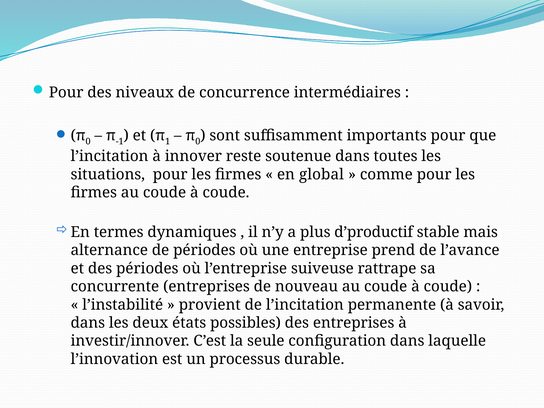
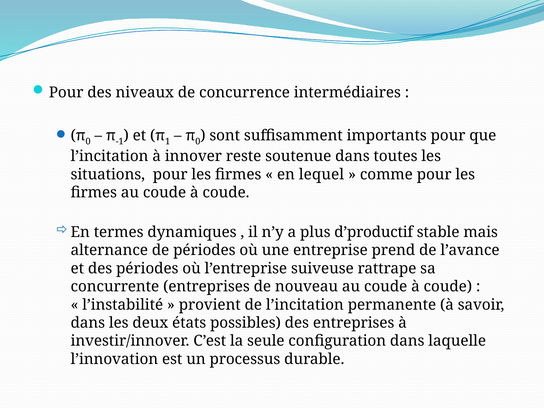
global: global -> lequel (321, 174)
